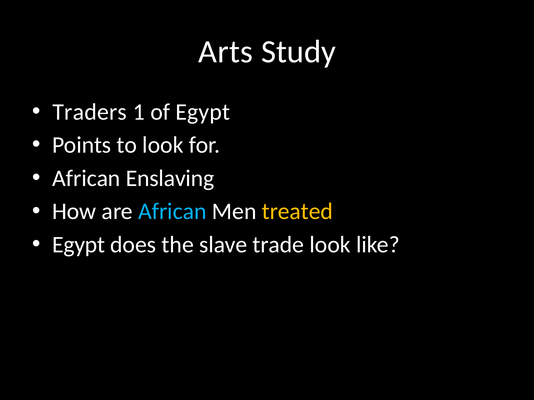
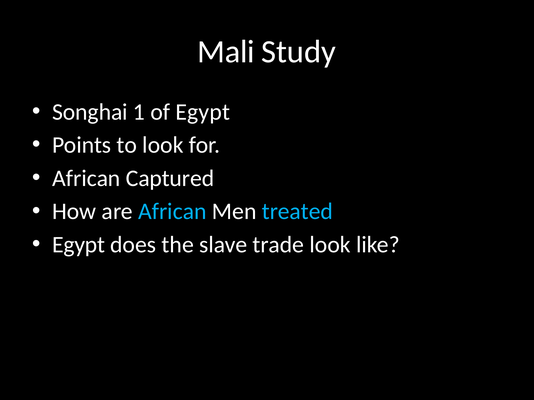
Arts: Arts -> Mali (226, 52)
Traders: Traders -> Songhai (90, 112)
Enslaving: Enslaving -> Captured (170, 178)
treated colour: yellow -> light blue (297, 212)
